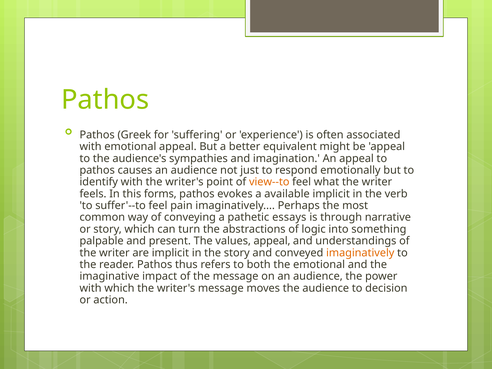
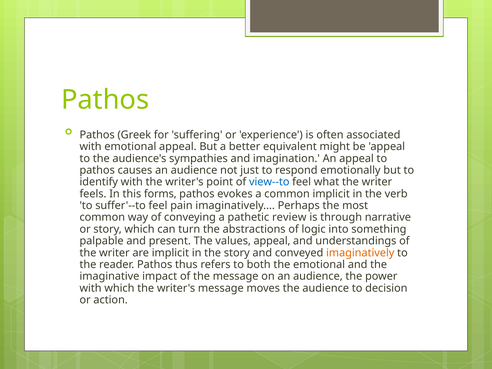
view--to colour: orange -> blue (269, 182)
a available: available -> common (287, 194)
essays: essays -> review (289, 217)
